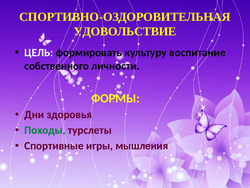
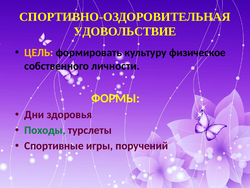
ЦЕЛЬ colour: white -> yellow (39, 52)
воспитание: воспитание -> физическое (197, 52)
мышления: мышления -> поручений (142, 146)
